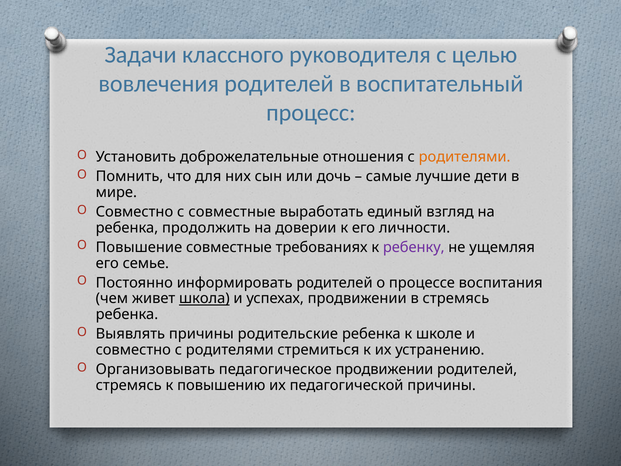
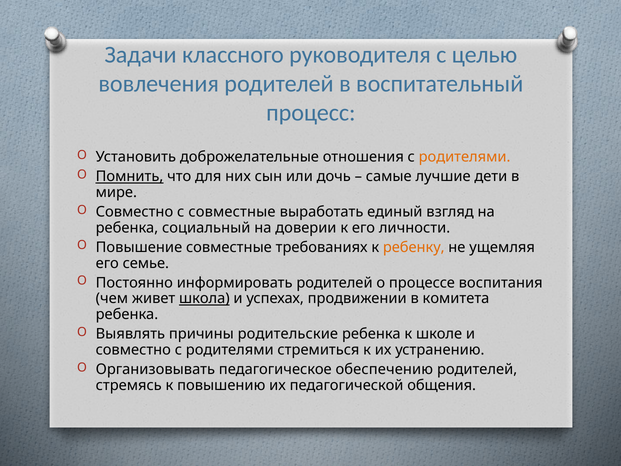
Помнить underline: none -> present (130, 176)
продолжить: продолжить -> социальный (206, 228)
ребенку colour: purple -> orange (414, 247)
в стремясь: стремясь -> комитета (456, 298)
педагогическое продвижении: продвижении -> обеспечению (384, 369)
педагогической причины: причины -> общения (442, 385)
